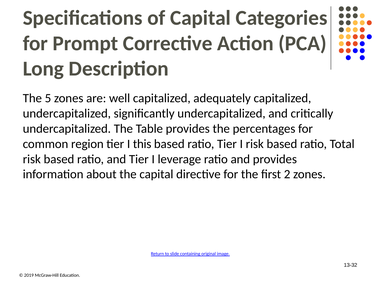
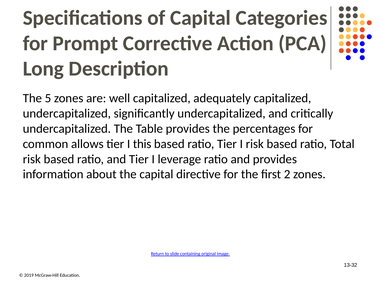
region: region -> allows (87, 144)
